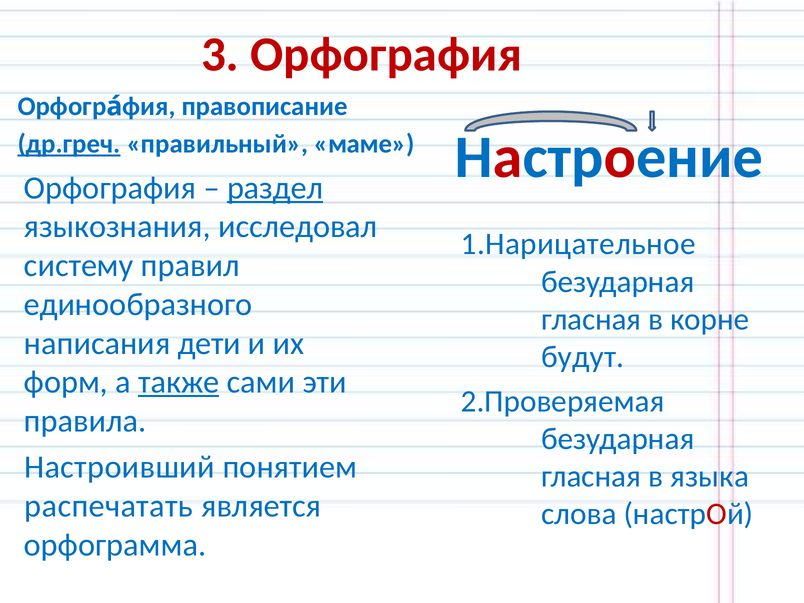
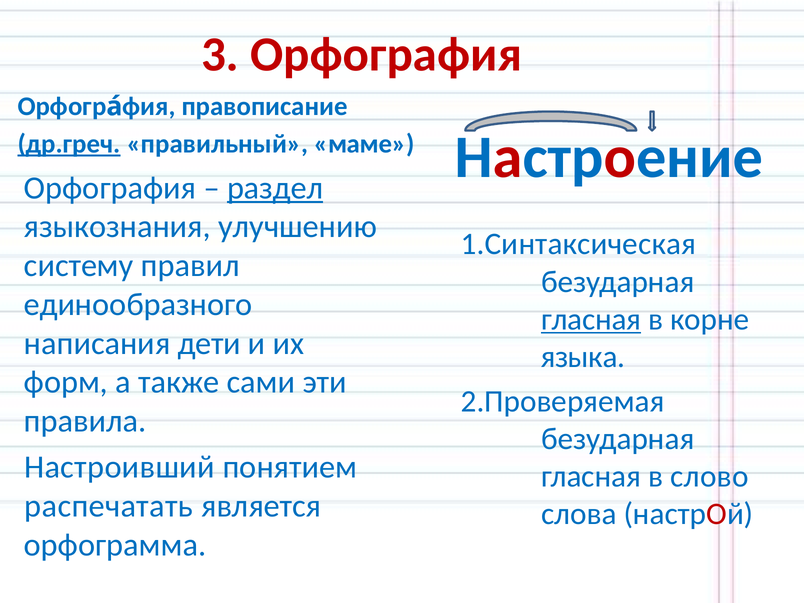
исследовал: исследовал -> улучшению (298, 227)
1.Нарицательное: 1.Нарицательное -> 1.Синтаксическая (578, 244)
гласная underline: none -> present (591, 319)
будут: будут -> языка (583, 357)
также underline: present -> none (179, 382)
языка: языка -> слово (709, 477)
